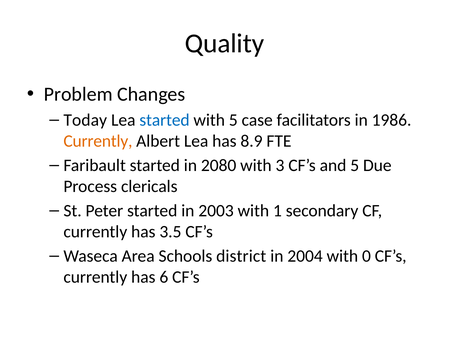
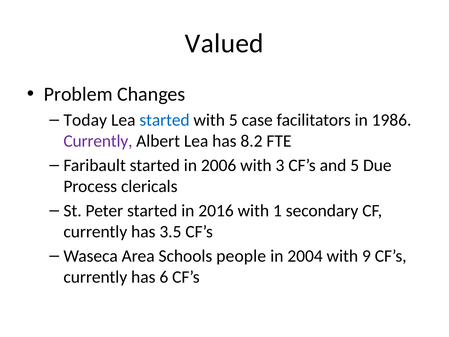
Quality: Quality -> Valued (224, 43)
Currently colour: orange -> purple (98, 141)
8.9: 8.9 -> 8.2 (251, 141)
2080: 2080 -> 2006 (219, 165)
2003: 2003 -> 2016 (216, 211)
district: district -> people (241, 256)
0: 0 -> 9 (366, 256)
